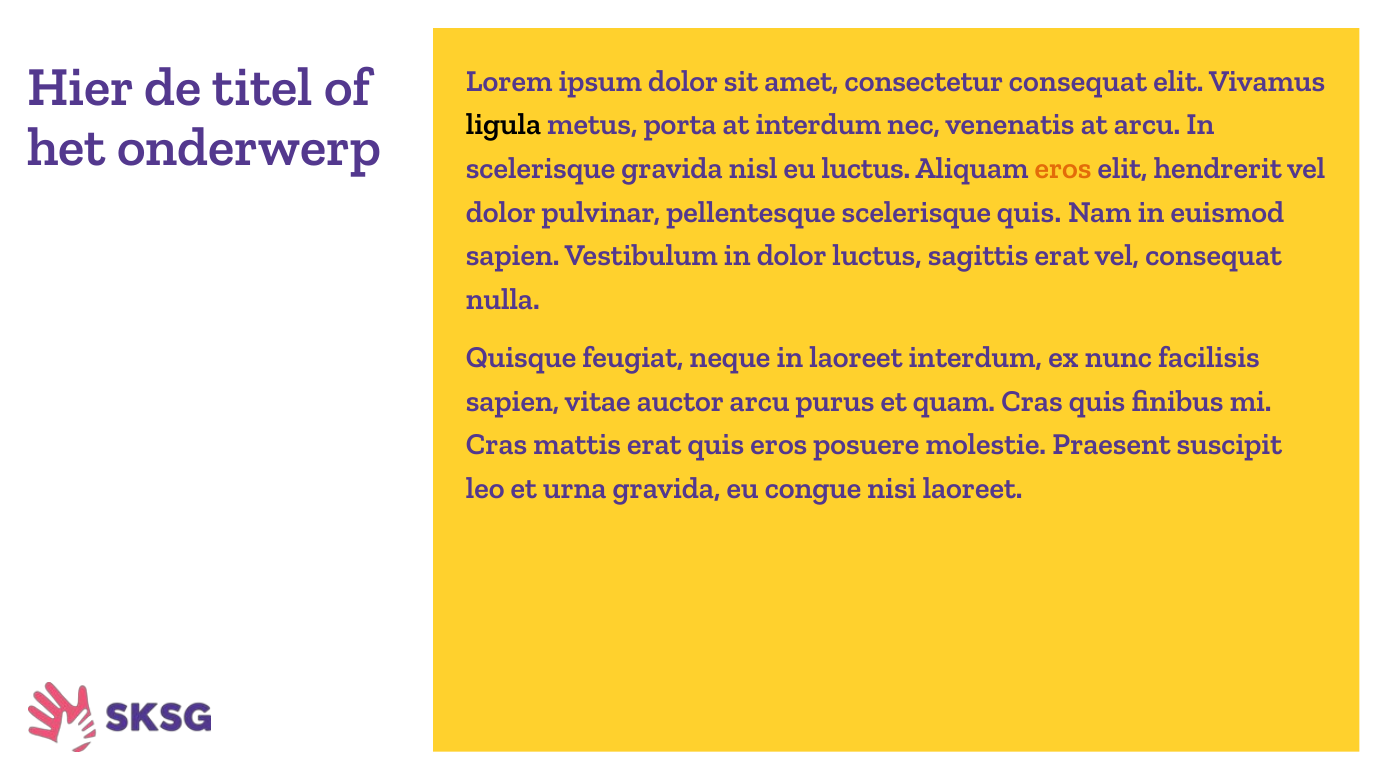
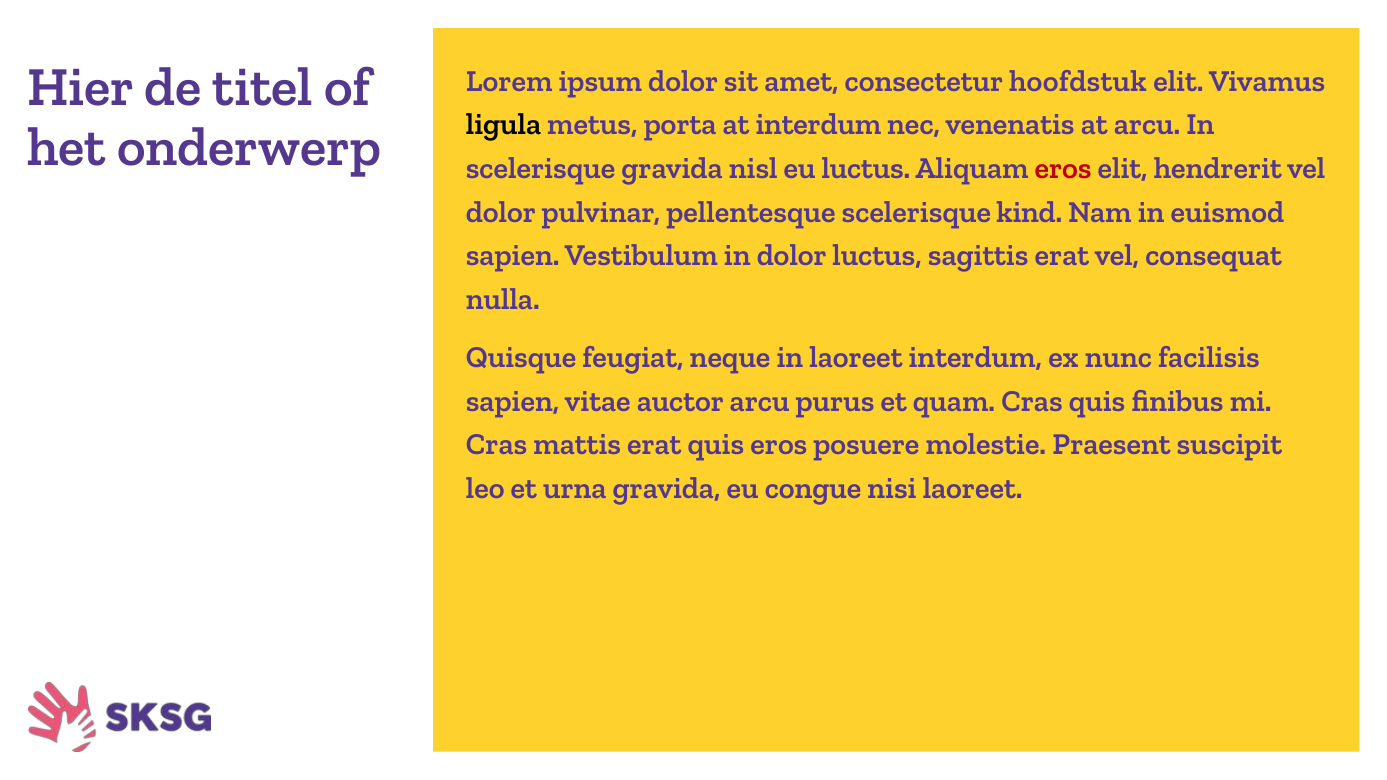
consectetur consequat: consequat -> hoofdstuk (1078, 81)
eros colour: orange -> red (1063, 168)
scelerisque quis: quis -> kind (1029, 212)
